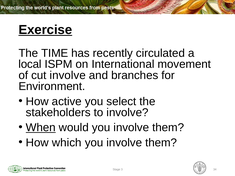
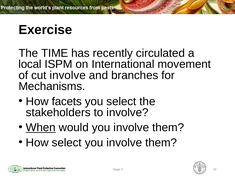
Exercise underline: present -> none (45, 30)
Environment: Environment -> Mechanisms (52, 87)
active: active -> facets (67, 102)
How which: which -> select (67, 143)
